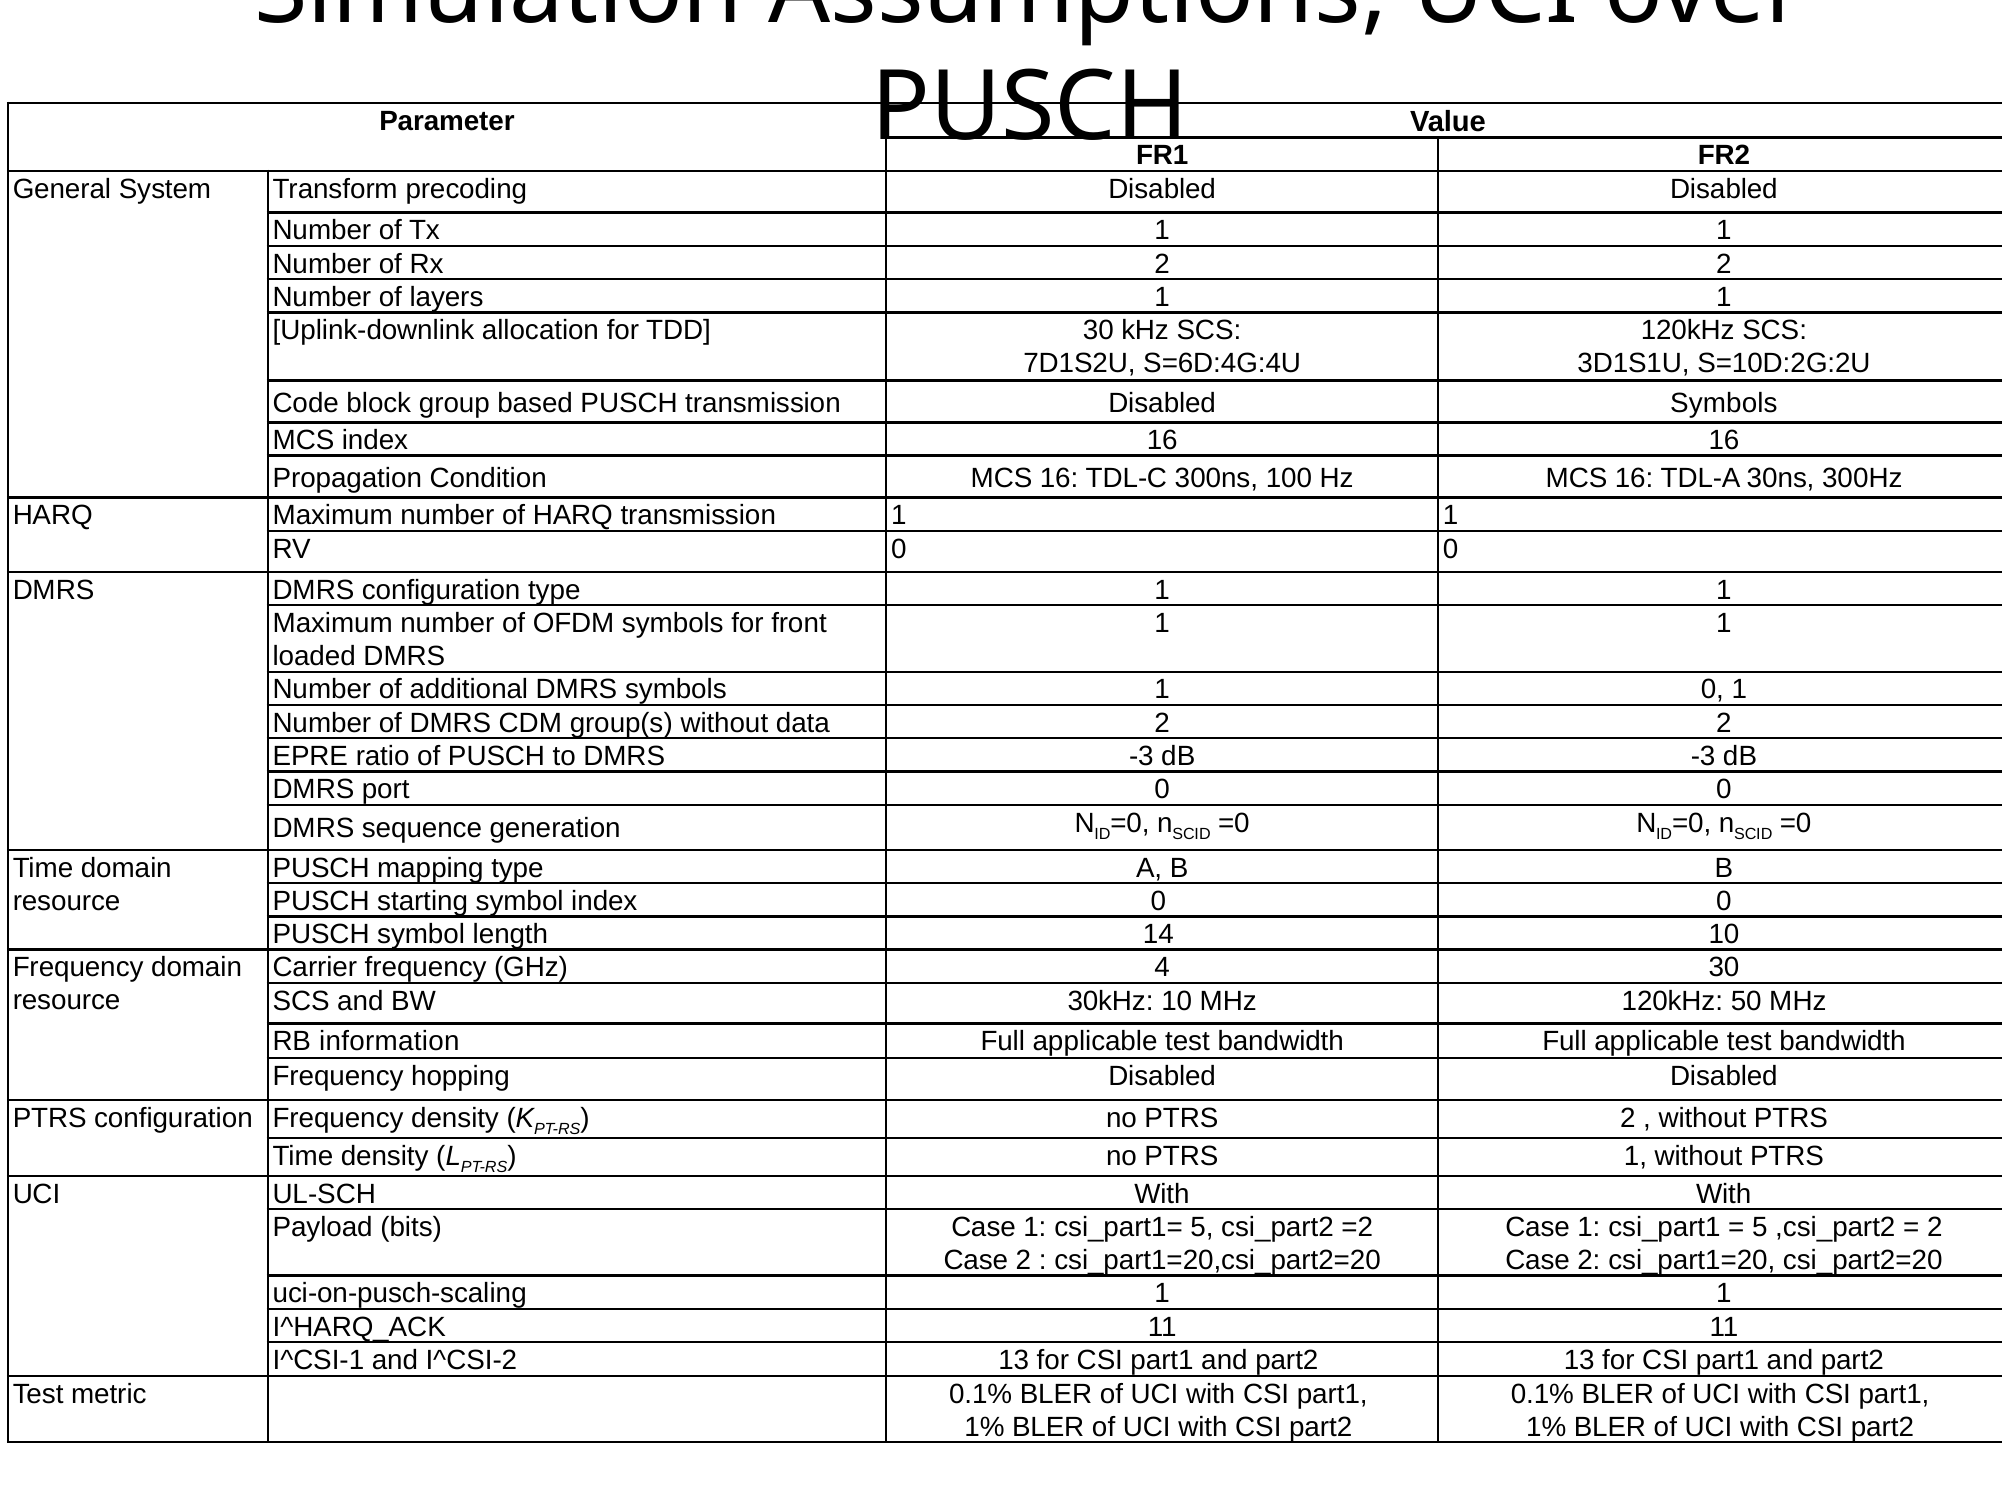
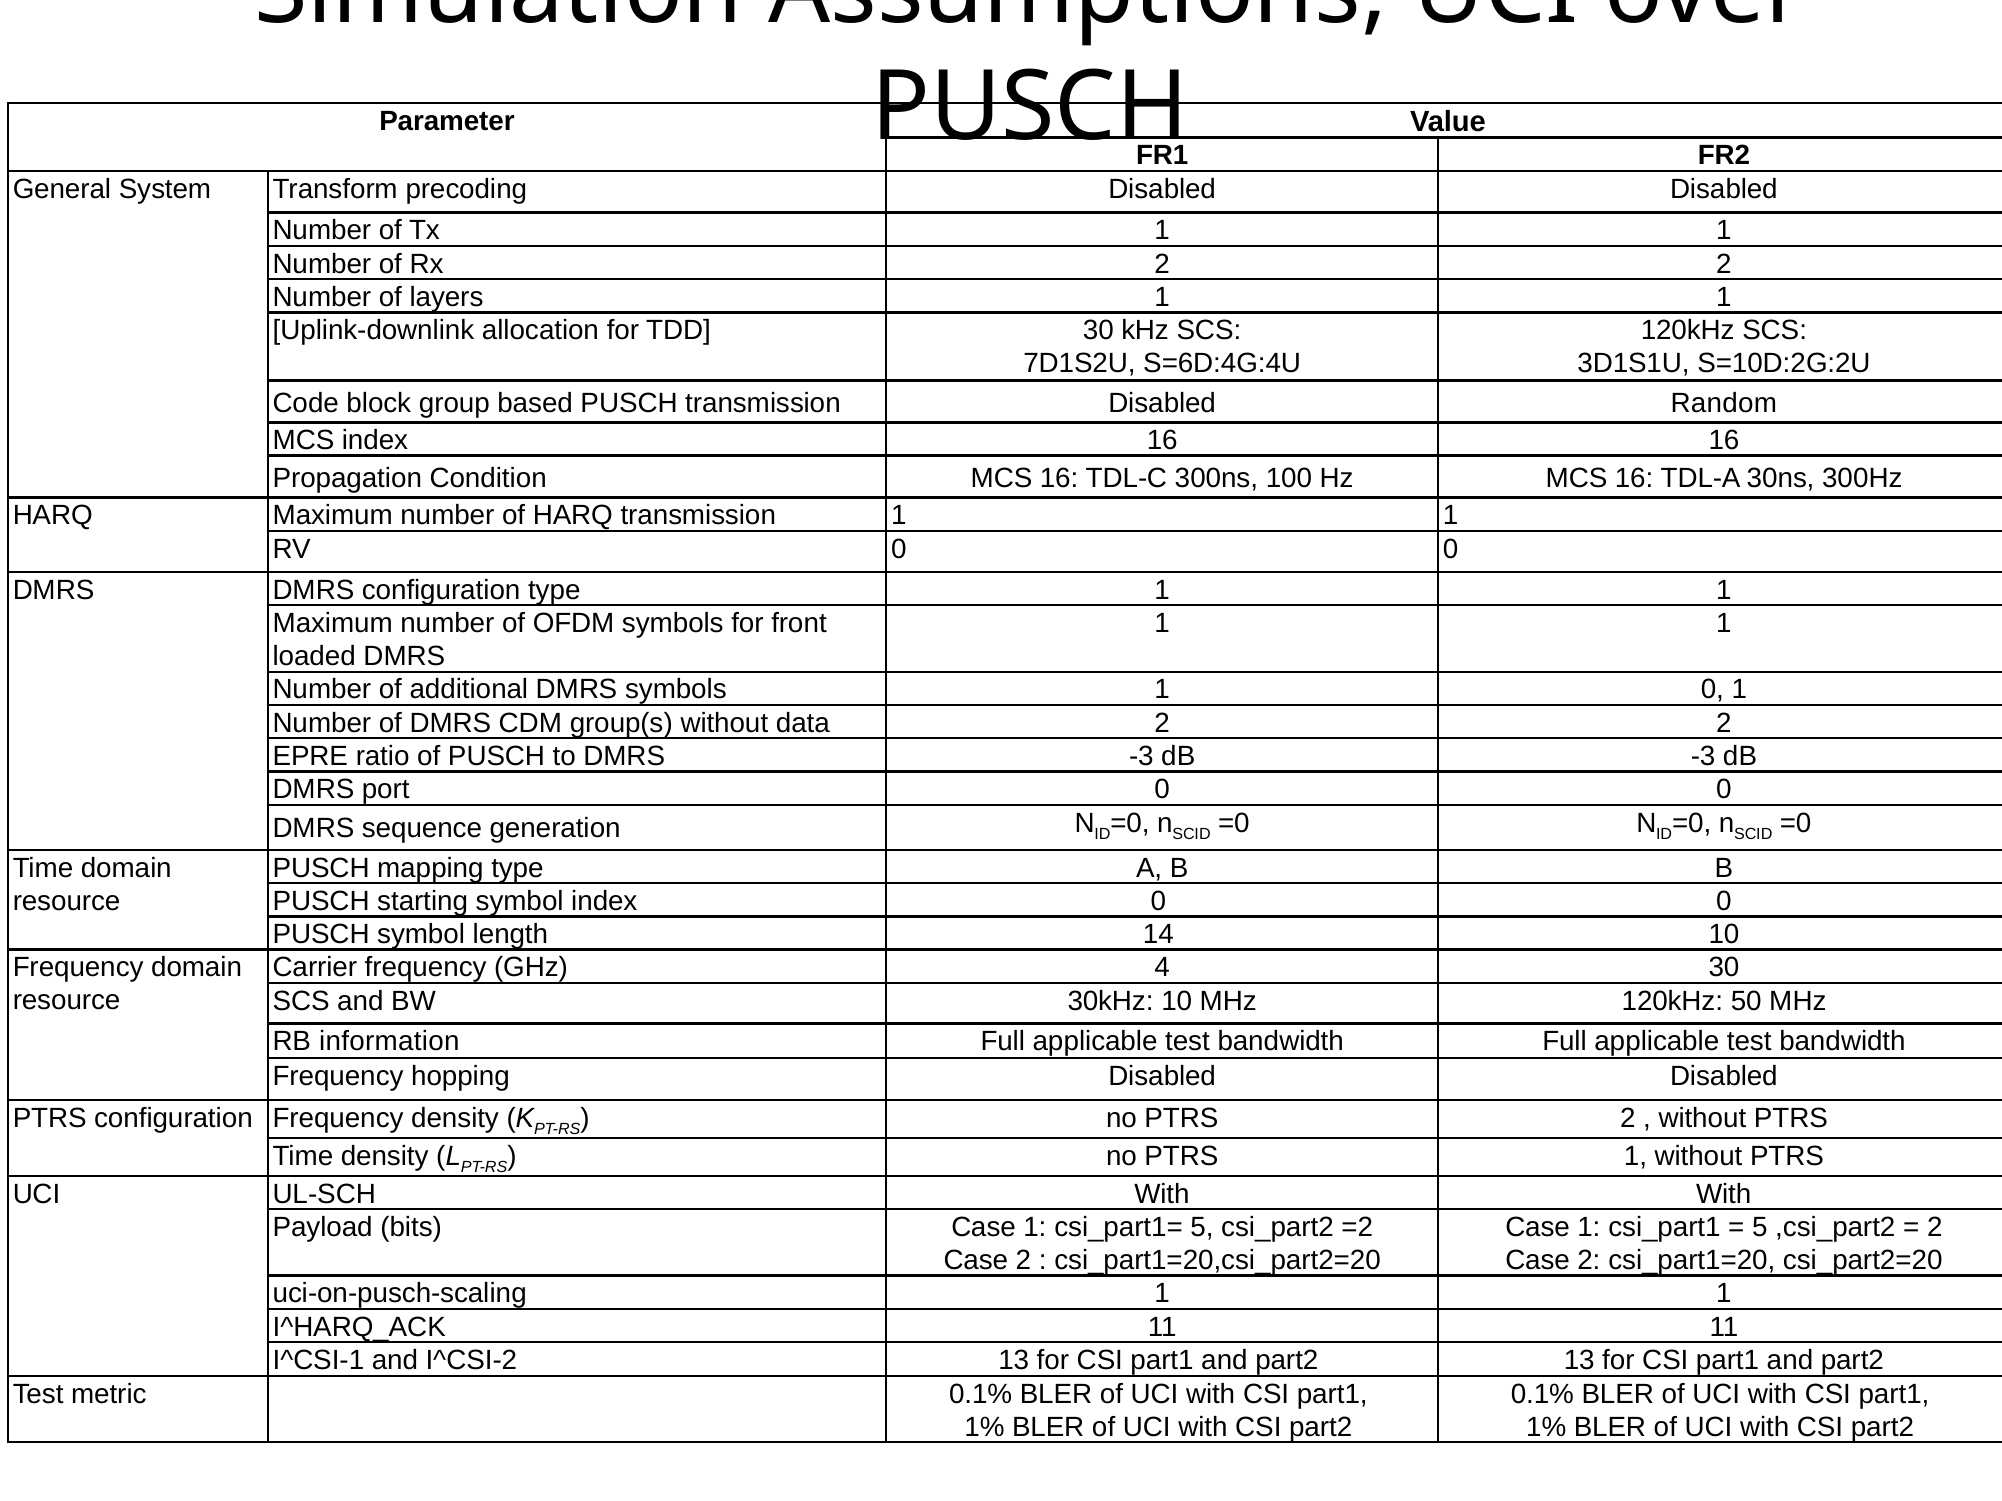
Disabled Symbols: Symbols -> Random (1724, 403)
